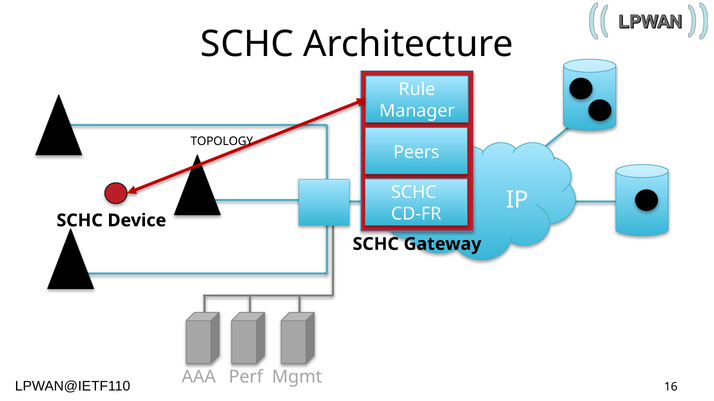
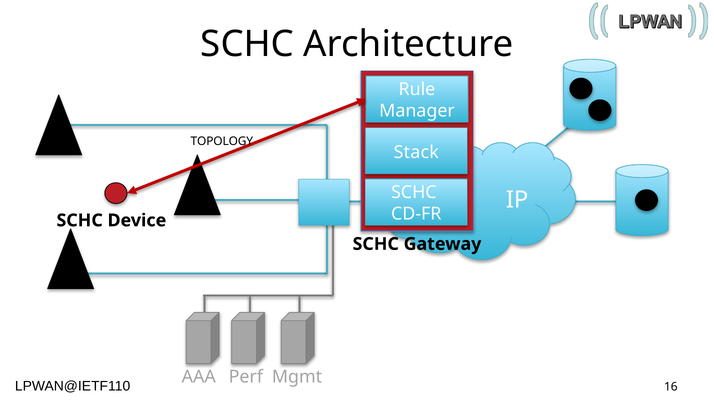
Peers: Peers -> Stack (416, 152)
